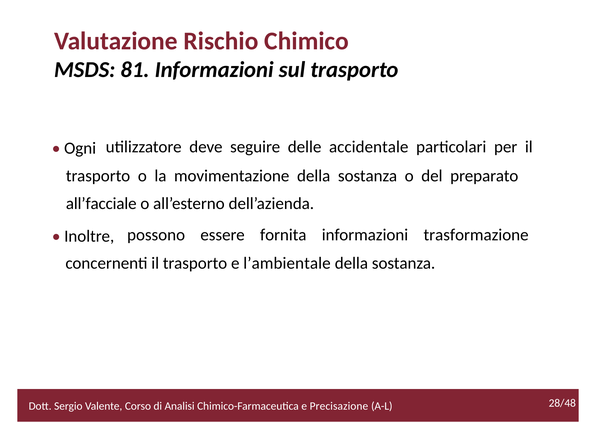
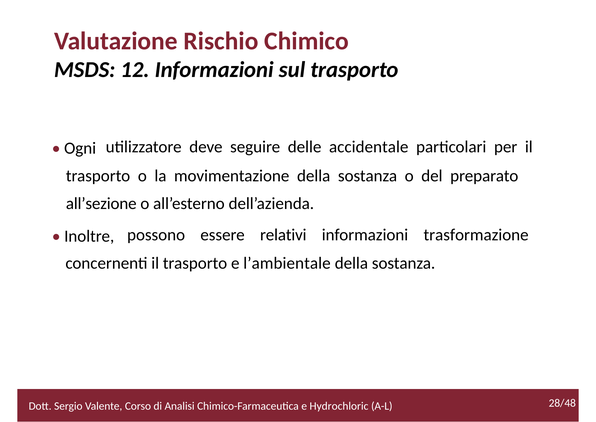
81: 81 -> 12 (135, 70)
all’facciale: all’facciale -> all’sezione (101, 203)
fornita: fornita -> relativi (283, 234)
Precisazione: Precisazione -> Hydrochloric (339, 405)
